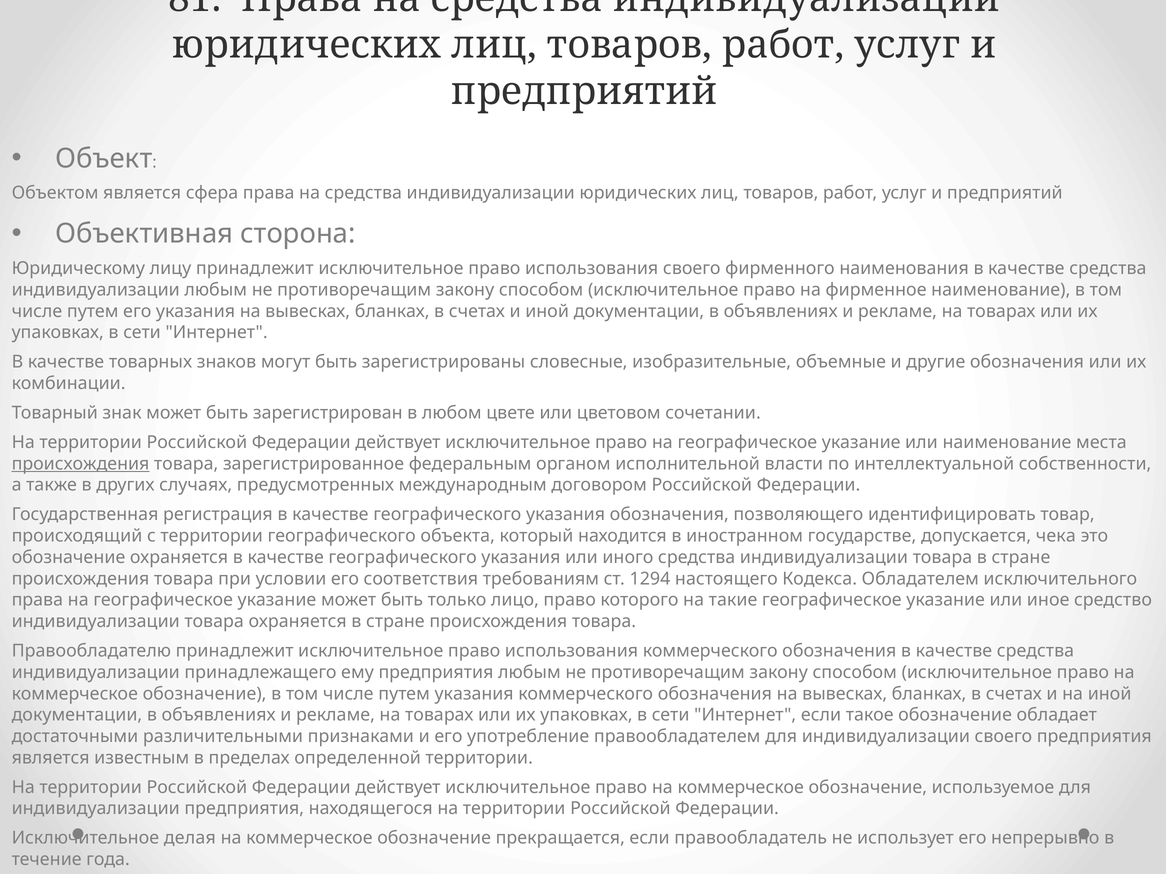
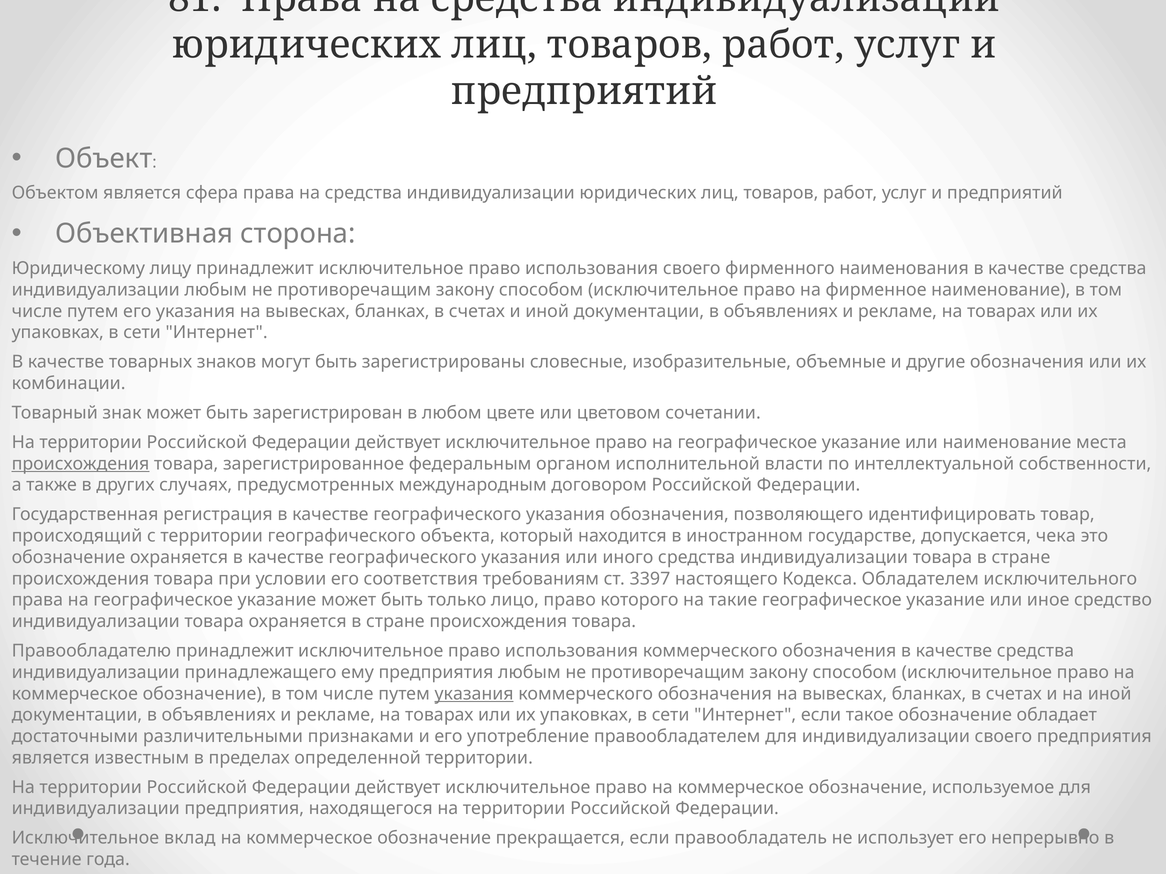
1294: 1294 -> 3397 (650, 579)
указания underline: none -> present (474, 694)
делая: делая -> вклад (190, 839)
